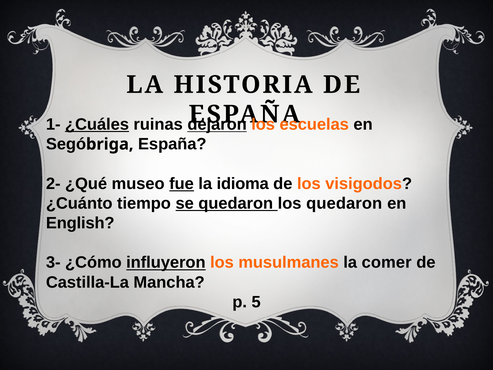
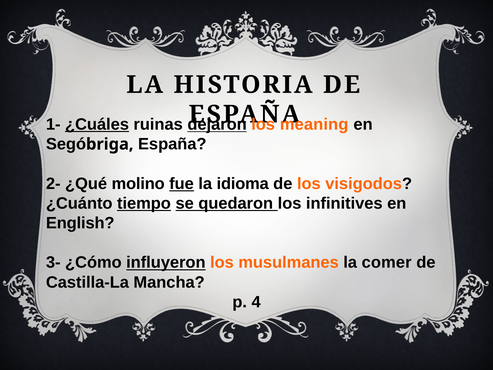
escuelas: escuelas -> meaning (314, 124)
museo: museo -> molino (138, 184)
tiempo underline: none -> present (144, 203)
los quedaron: quedaron -> infinitives (344, 203)
5: 5 -> 4 (256, 302)
